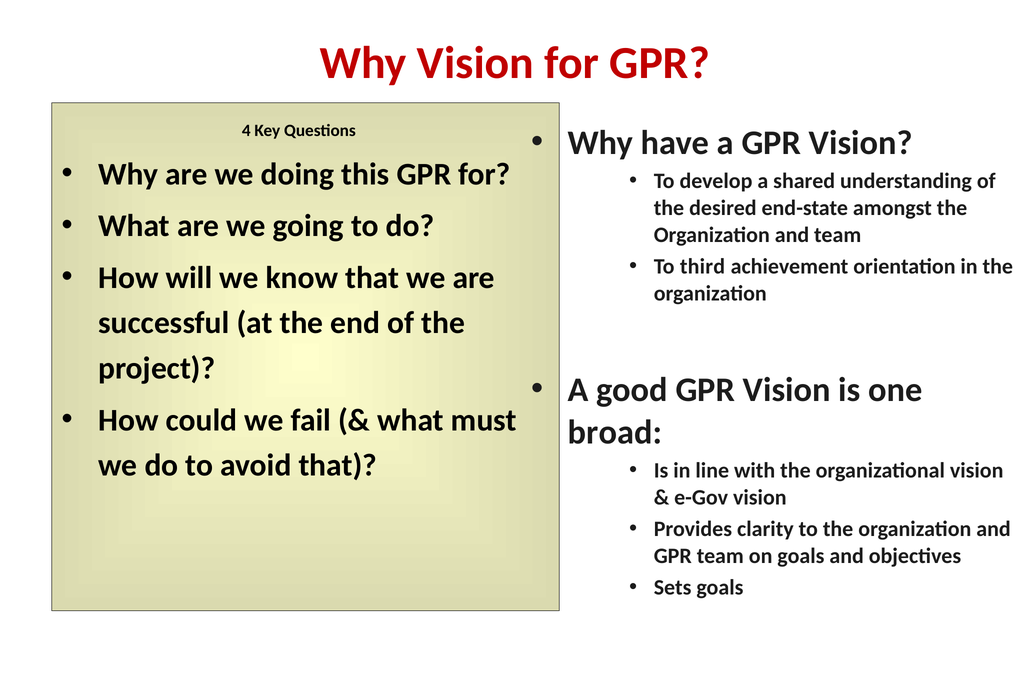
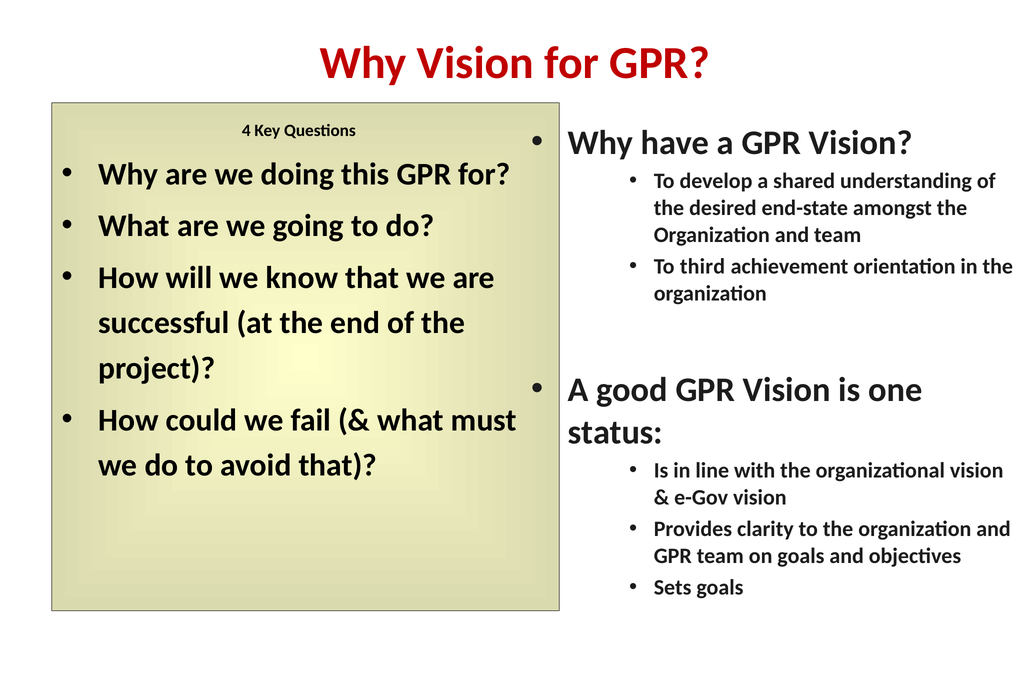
broad: broad -> status (615, 432)
